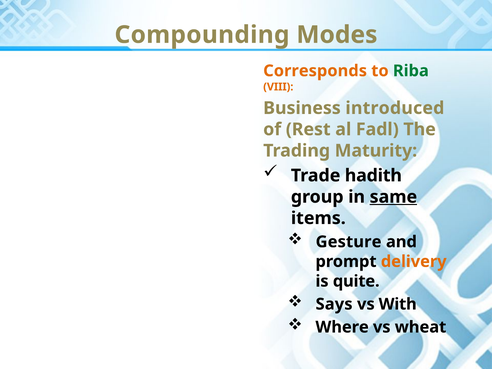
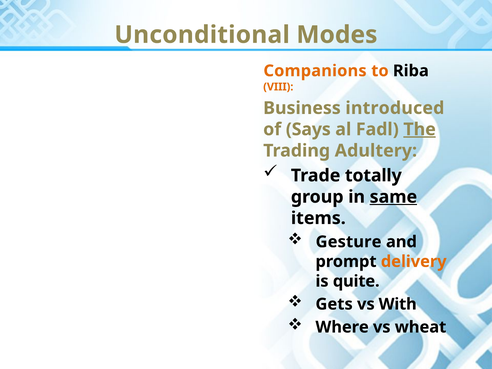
Compounding: Compounding -> Unconditional (202, 35)
Corresponds: Corresponds -> Companions (315, 71)
Riba colour: green -> black (411, 71)
Rest: Rest -> Says (308, 129)
The underline: none -> present (420, 129)
Maturity: Maturity -> Adultery (376, 151)
hadith: hadith -> totally (373, 176)
Says: Says -> Gets (334, 304)
